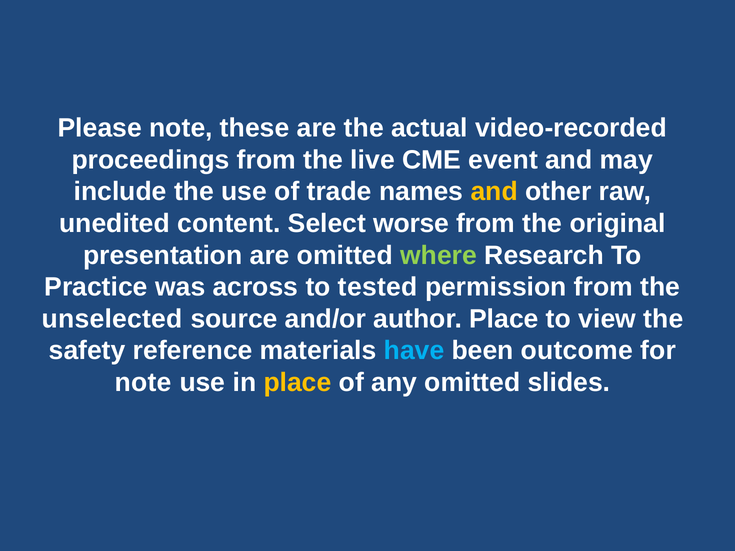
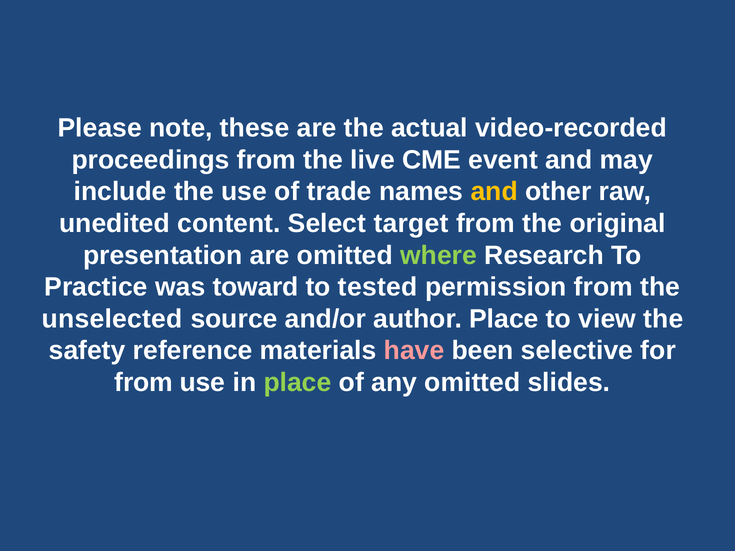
worse: worse -> target (411, 224)
across: across -> toward (256, 287)
have colour: light blue -> pink (414, 351)
outcome: outcome -> selective (577, 351)
note: note -> from (144, 383)
place colour: yellow -> light green (298, 383)
